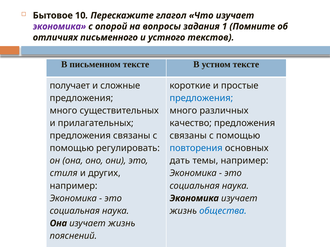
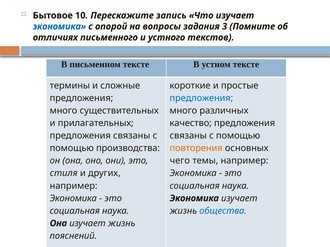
глагол: глагол -> запись (171, 15)
экономика colour: purple -> blue (59, 27)
1: 1 -> 3 (225, 27)
получает: получает -> термины (70, 86)
регулировать: регулировать -> производства (128, 149)
повторения colour: blue -> orange (196, 149)
дать: дать -> чего (180, 161)
